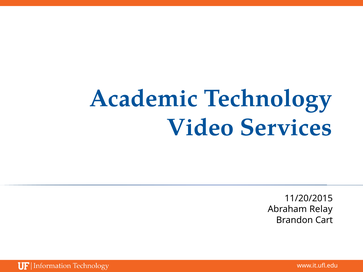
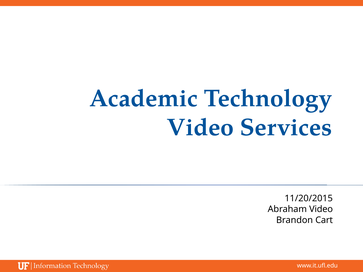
Abraham Relay: Relay -> Video (321, 209)
